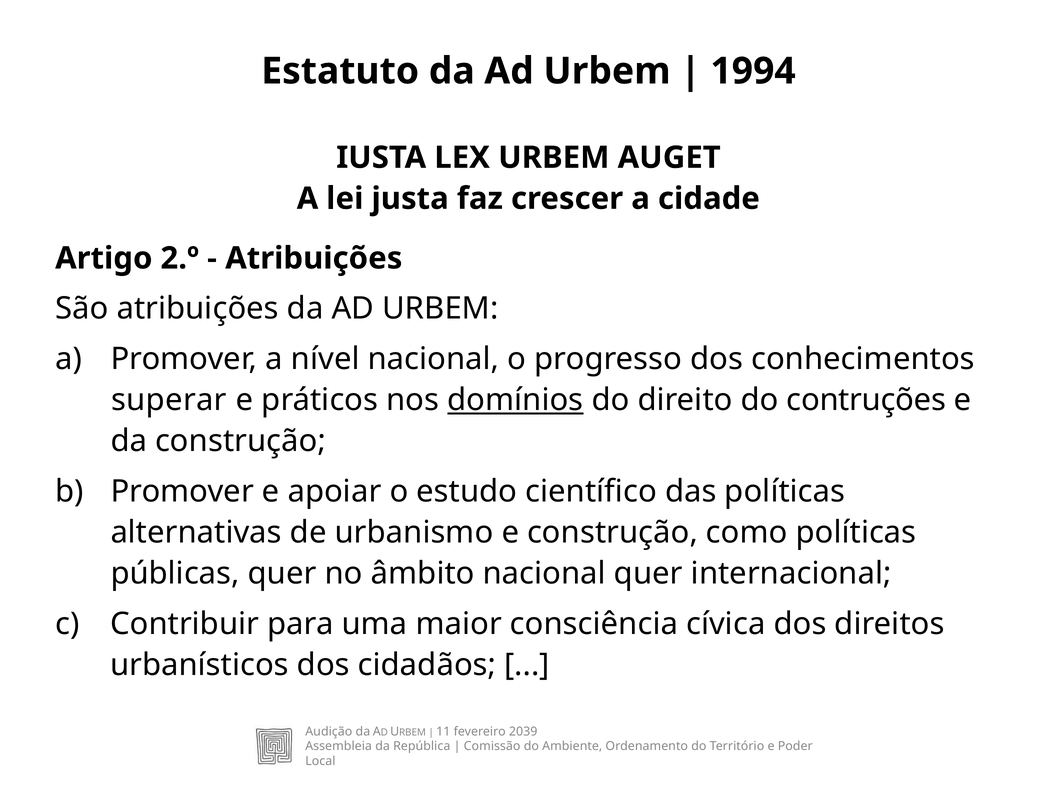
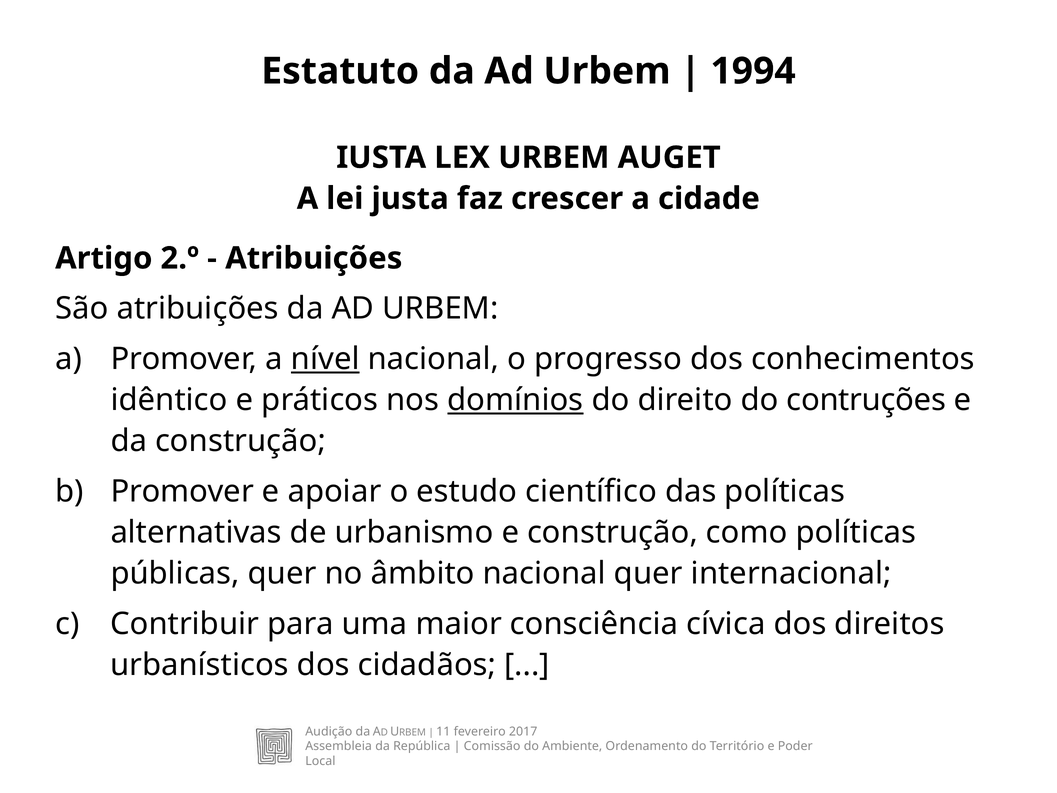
nível underline: none -> present (325, 359)
superar: superar -> idêntico (169, 400)
2039: 2039 -> 2017 (523, 731)
